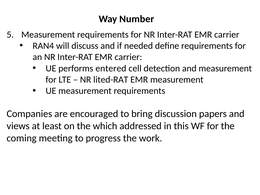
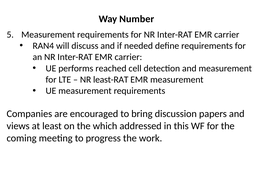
entered: entered -> reached (111, 68)
lited-RAT: lited-RAT -> least-RAT (111, 80)
